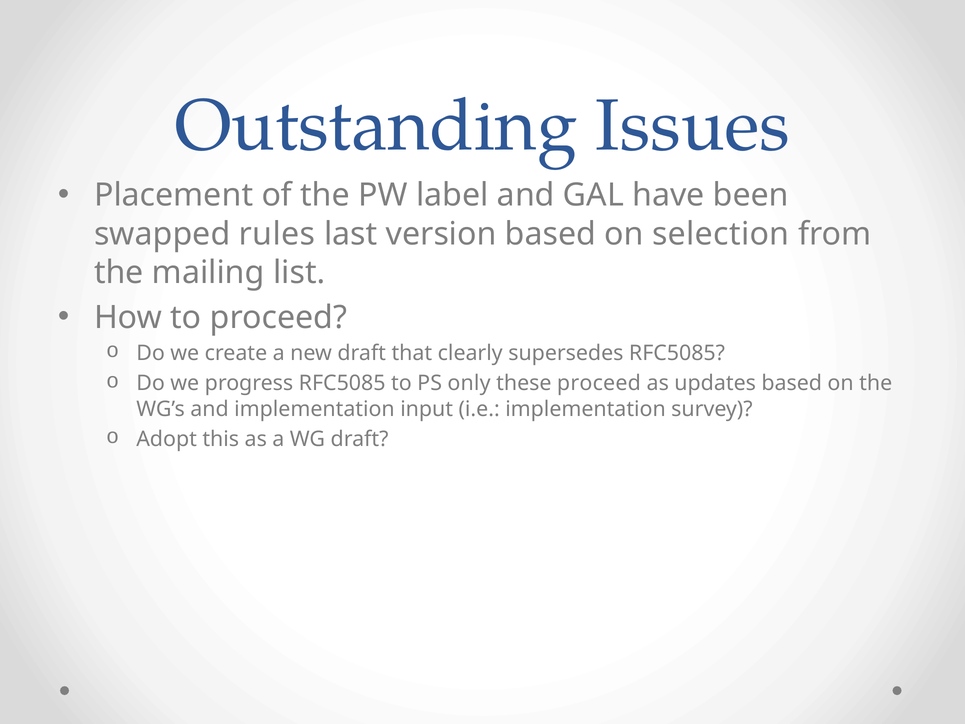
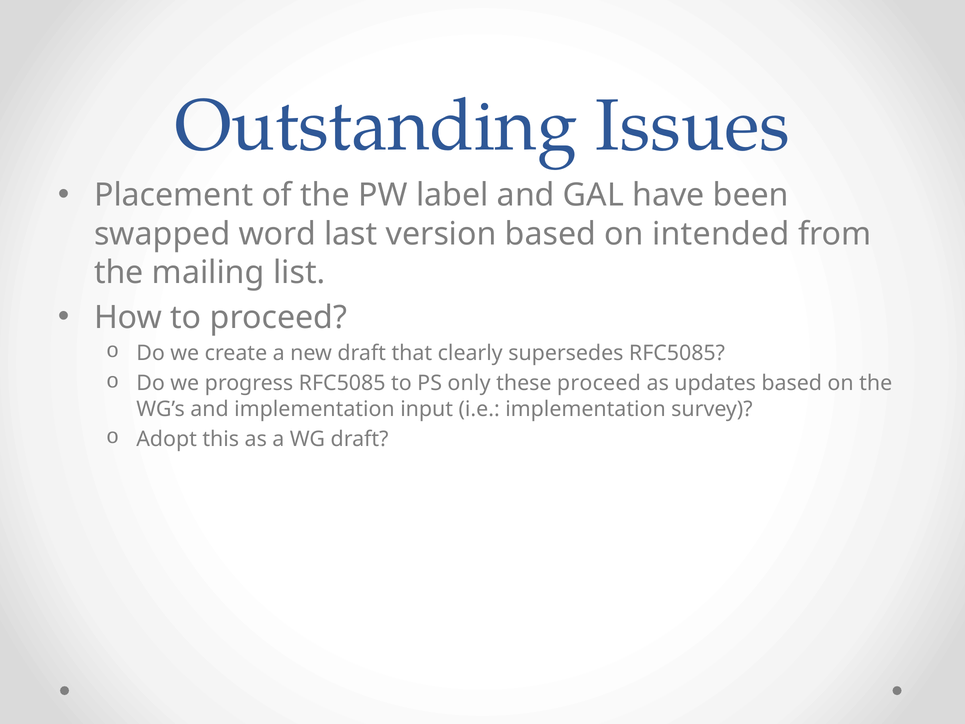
rules: rules -> word (277, 234)
selection: selection -> intended (721, 234)
